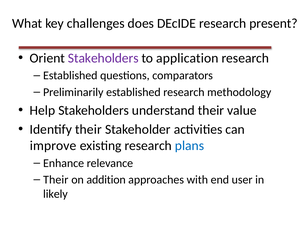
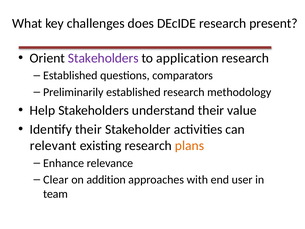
improve: improve -> relevant (53, 145)
plans colour: blue -> orange (190, 145)
Their: Their -> Clear (56, 180)
likely: likely -> team (55, 194)
